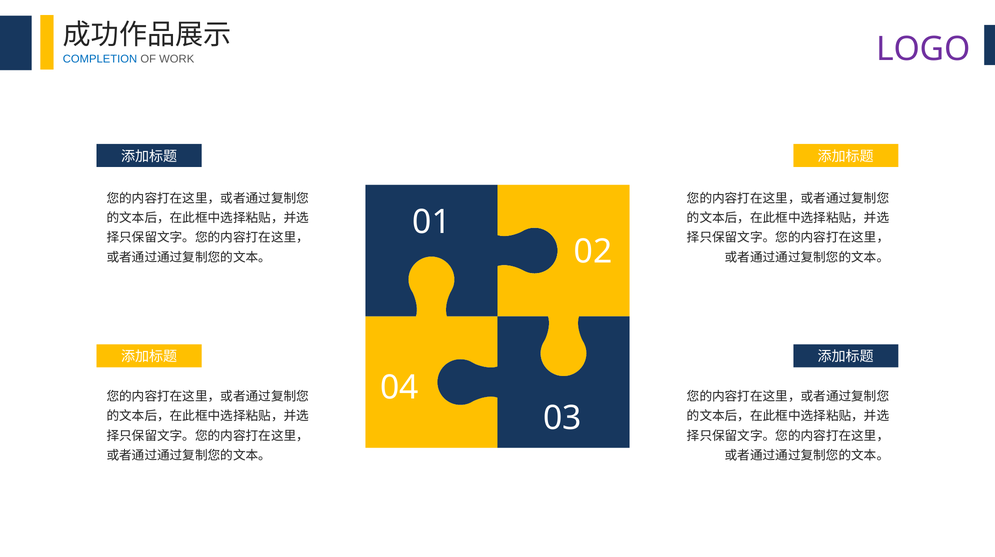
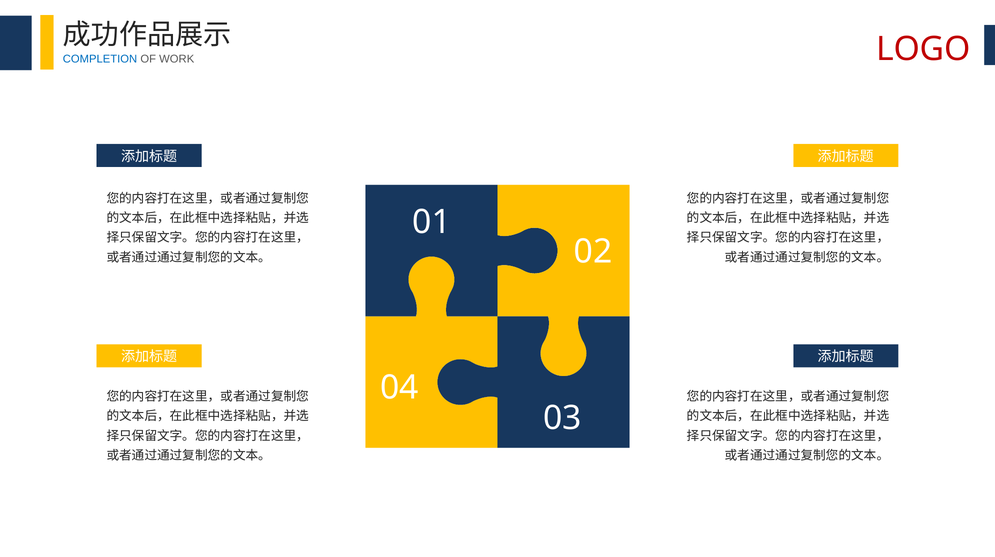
LOGO colour: purple -> red (923, 49)
